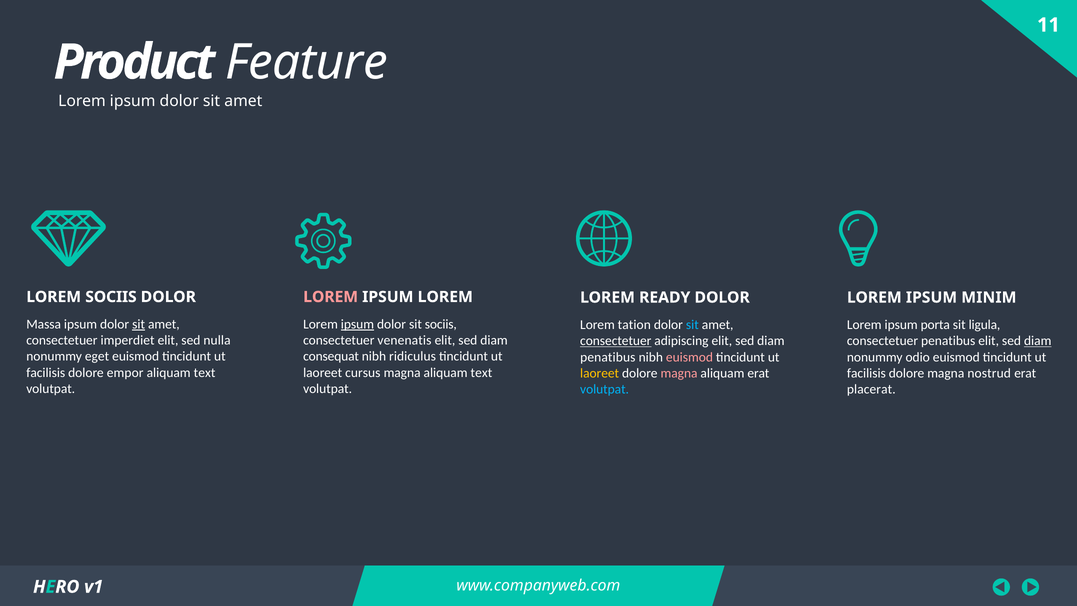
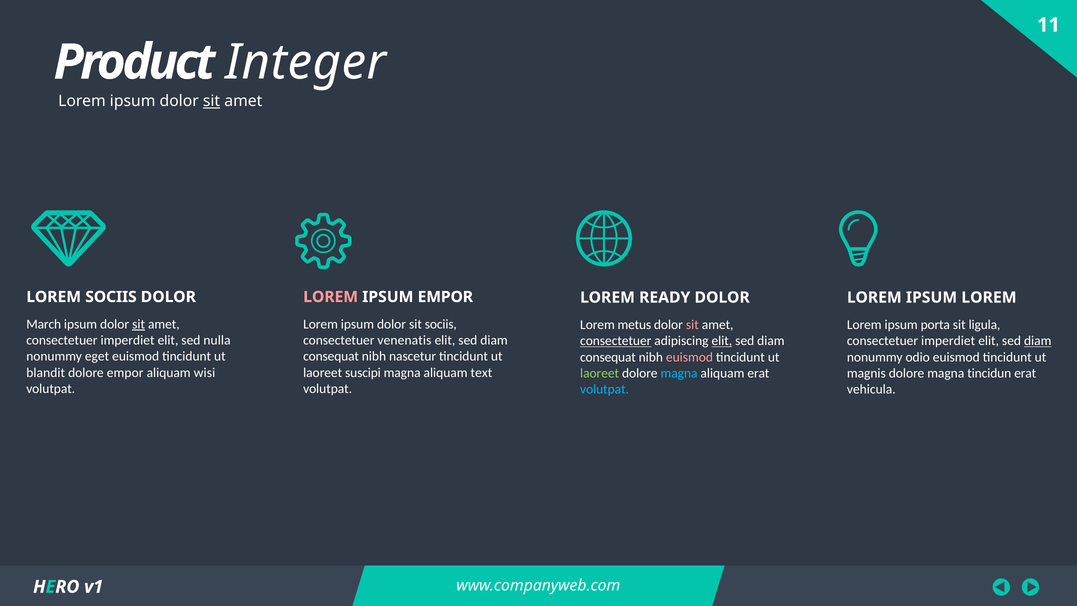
Feature: Feature -> Integer (306, 62)
sit underline: none -> present (212, 101)
IPSUM LOREM: LOREM -> EMPOR (445, 297)
IPSUM MINIM: MINIM -> LOREM (989, 297)
Massa: Massa -> March (44, 324)
ipsum underline: present -> none (357, 324)
tation: tation -> metus (634, 325)
sit colour: light blue -> pink (692, 325)
elit underline: none -> present (722, 341)
penatibus: penatibus -> imperdiet (948, 341)
ridiculus: ridiculus -> nascetur (413, 356)
penatibus: penatibus -> consequat (608, 357)
facilisis: facilisis -> blandit (46, 373)
text: text -> wisi (205, 373)
cursus: cursus -> suscipi (363, 373)
laoreet colour: yellow -> light green (600, 373)
magna colour: pink -> light blue (679, 373)
facilisis: facilisis -> magnis (866, 373)
nostrud: nostrud -> tincidun (989, 373)
placerat: placerat -> vehicula (871, 389)
